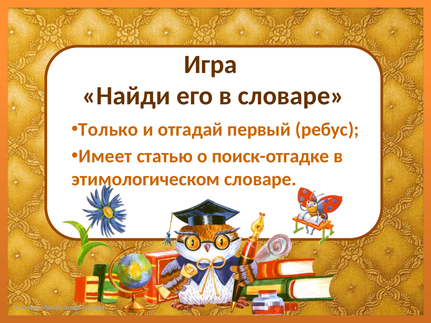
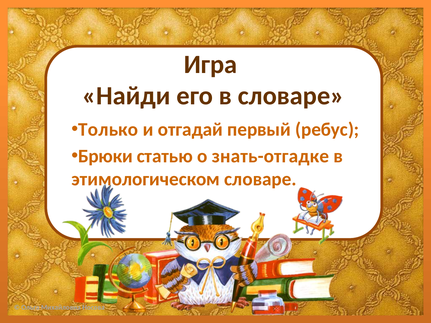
Имеет: Имеет -> Брюки (105, 156)
поиск-отгадке: поиск-отгадке -> знать-отгадке (270, 156)
